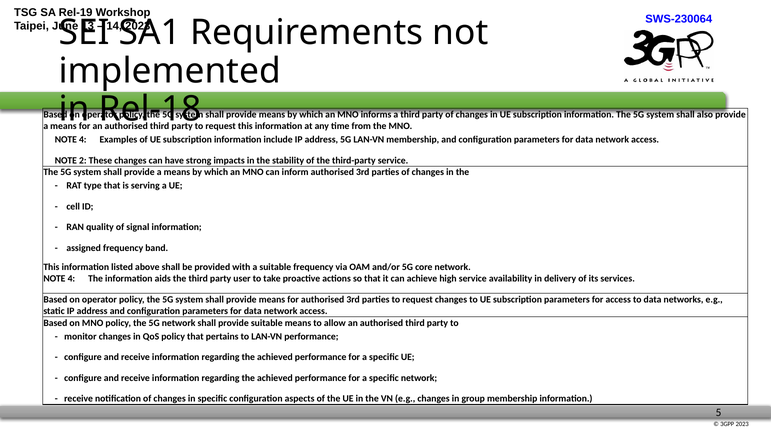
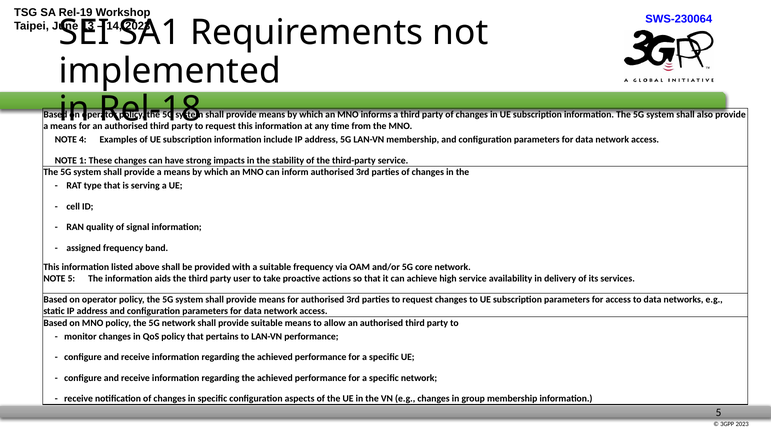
2: 2 -> 1 (83, 160)
4: 4 -> 5 (71, 279)
